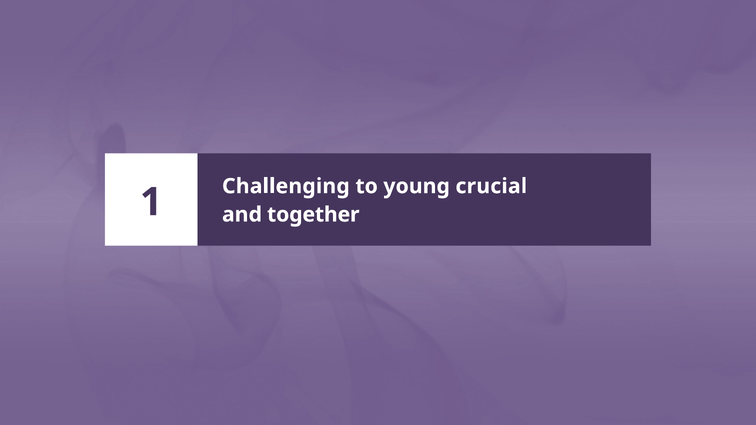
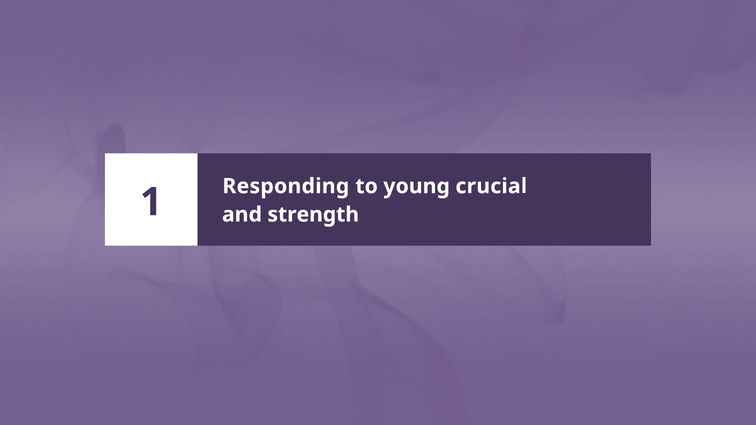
Challenging: Challenging -> Responding (286, 186)
together: together -> strength (313, 215)
